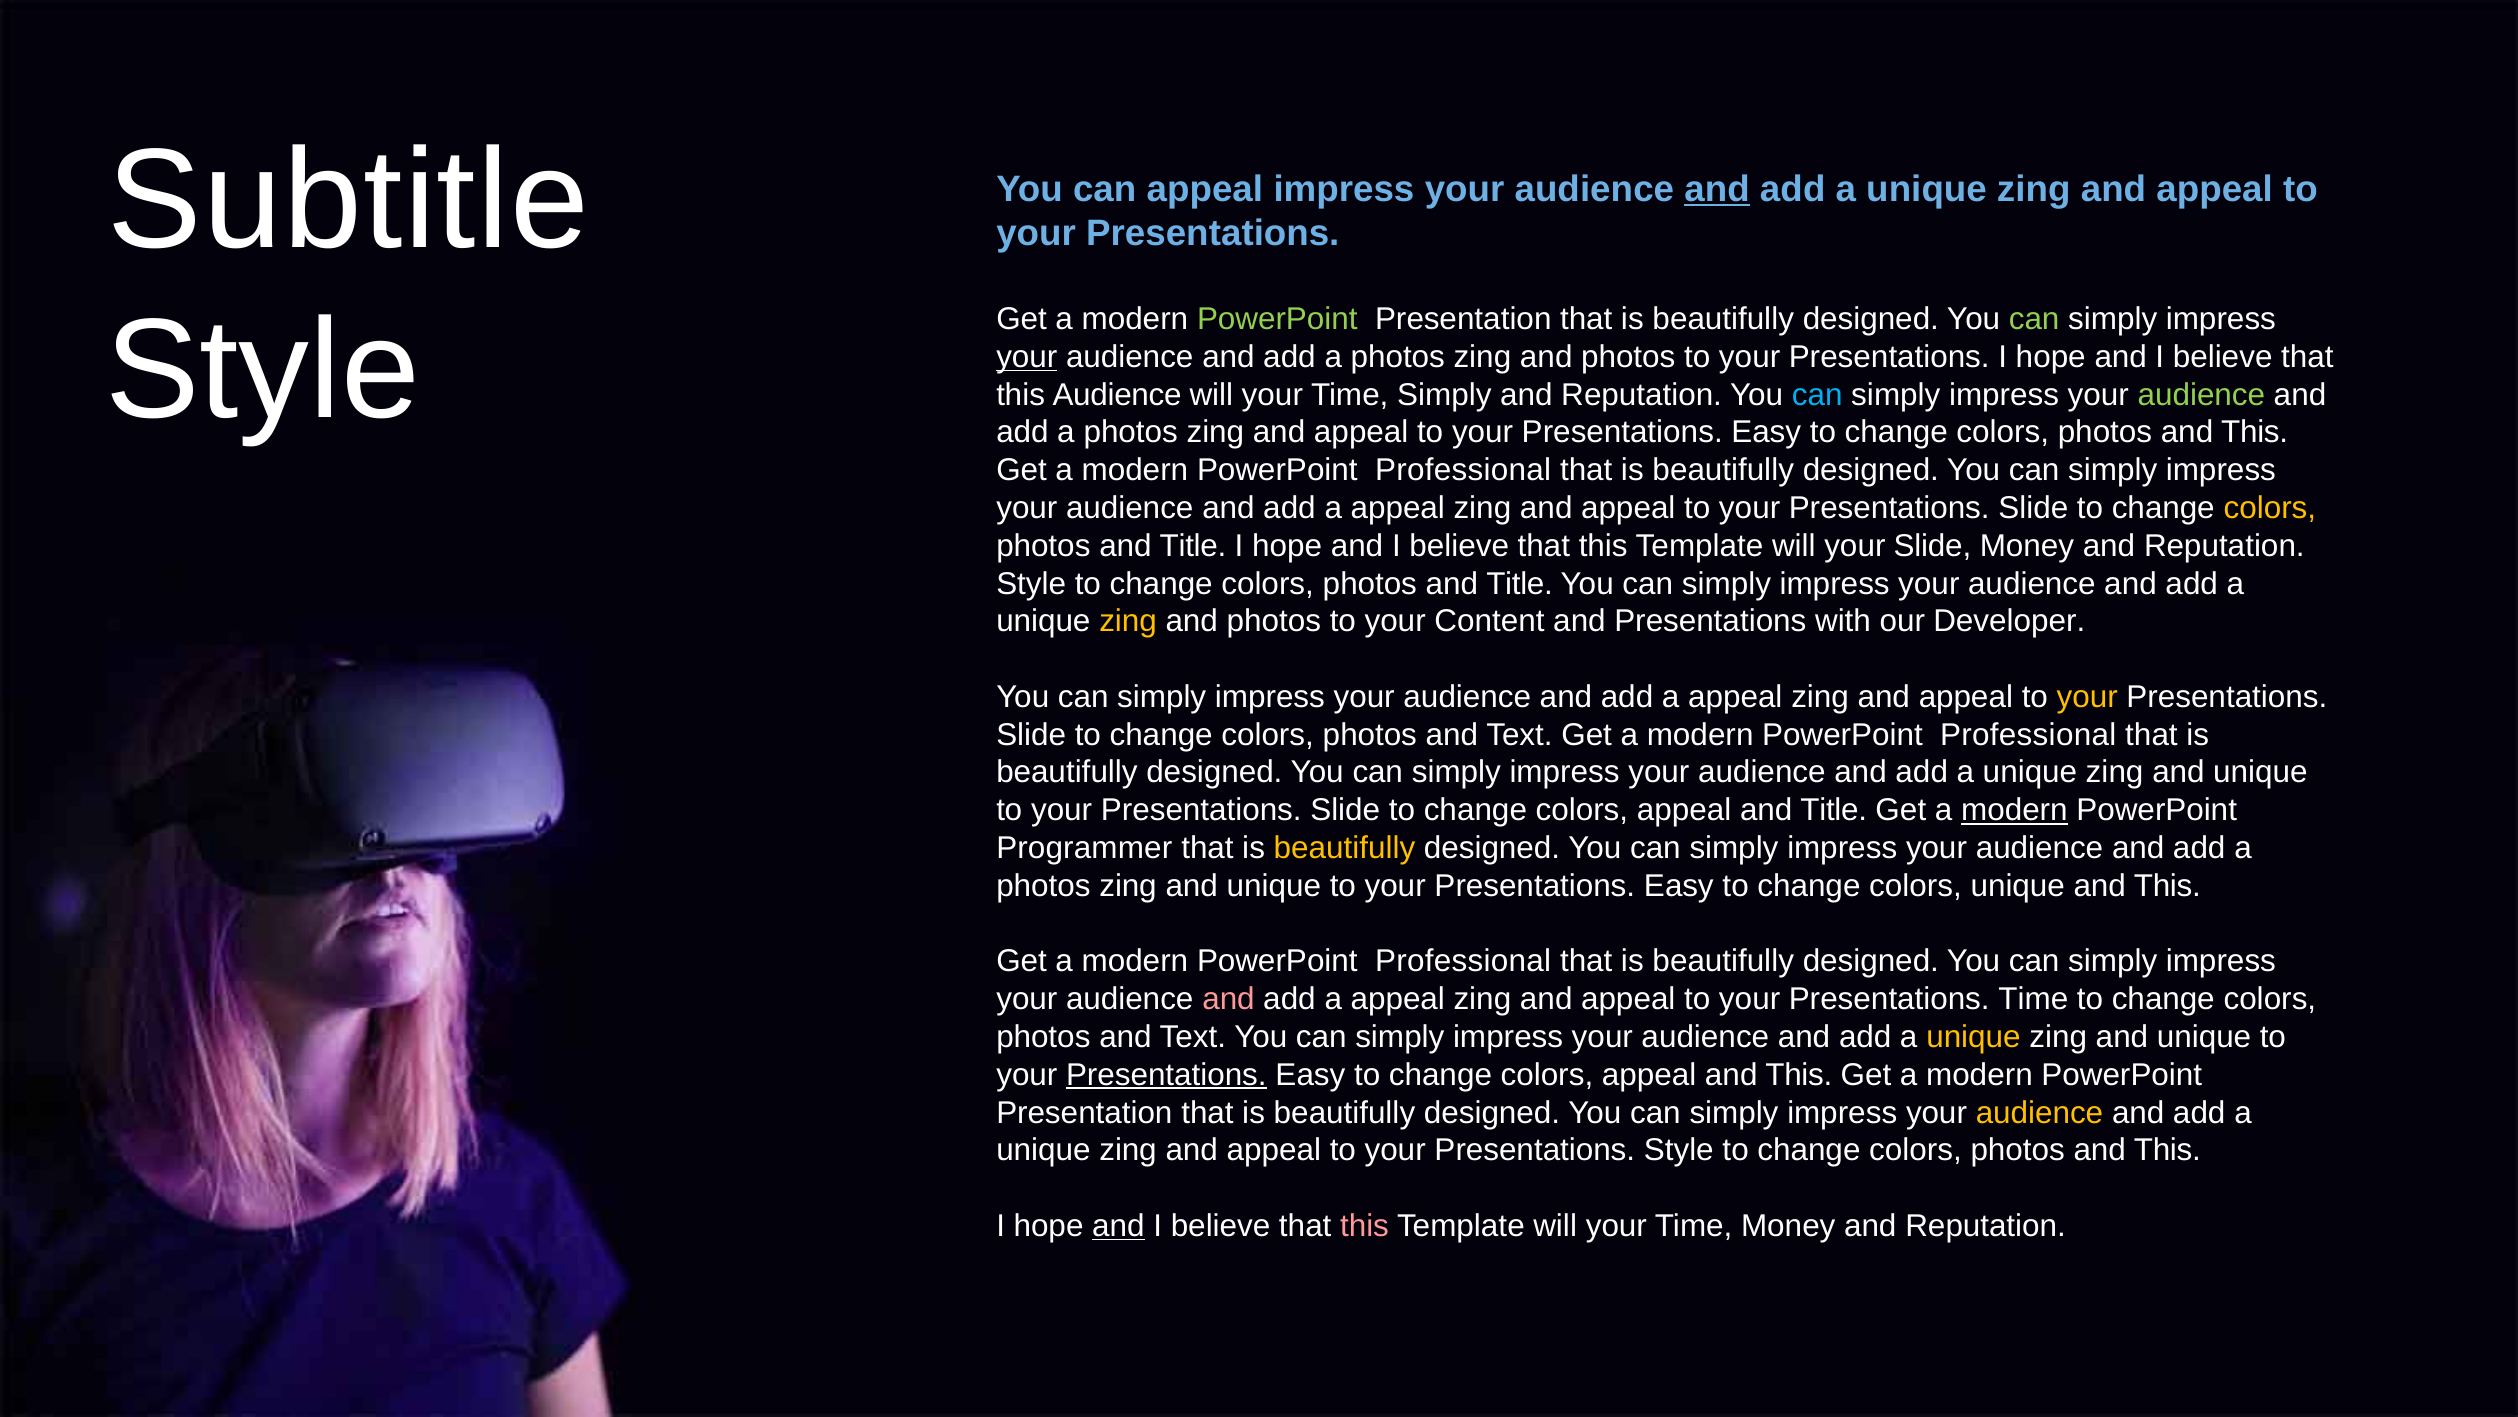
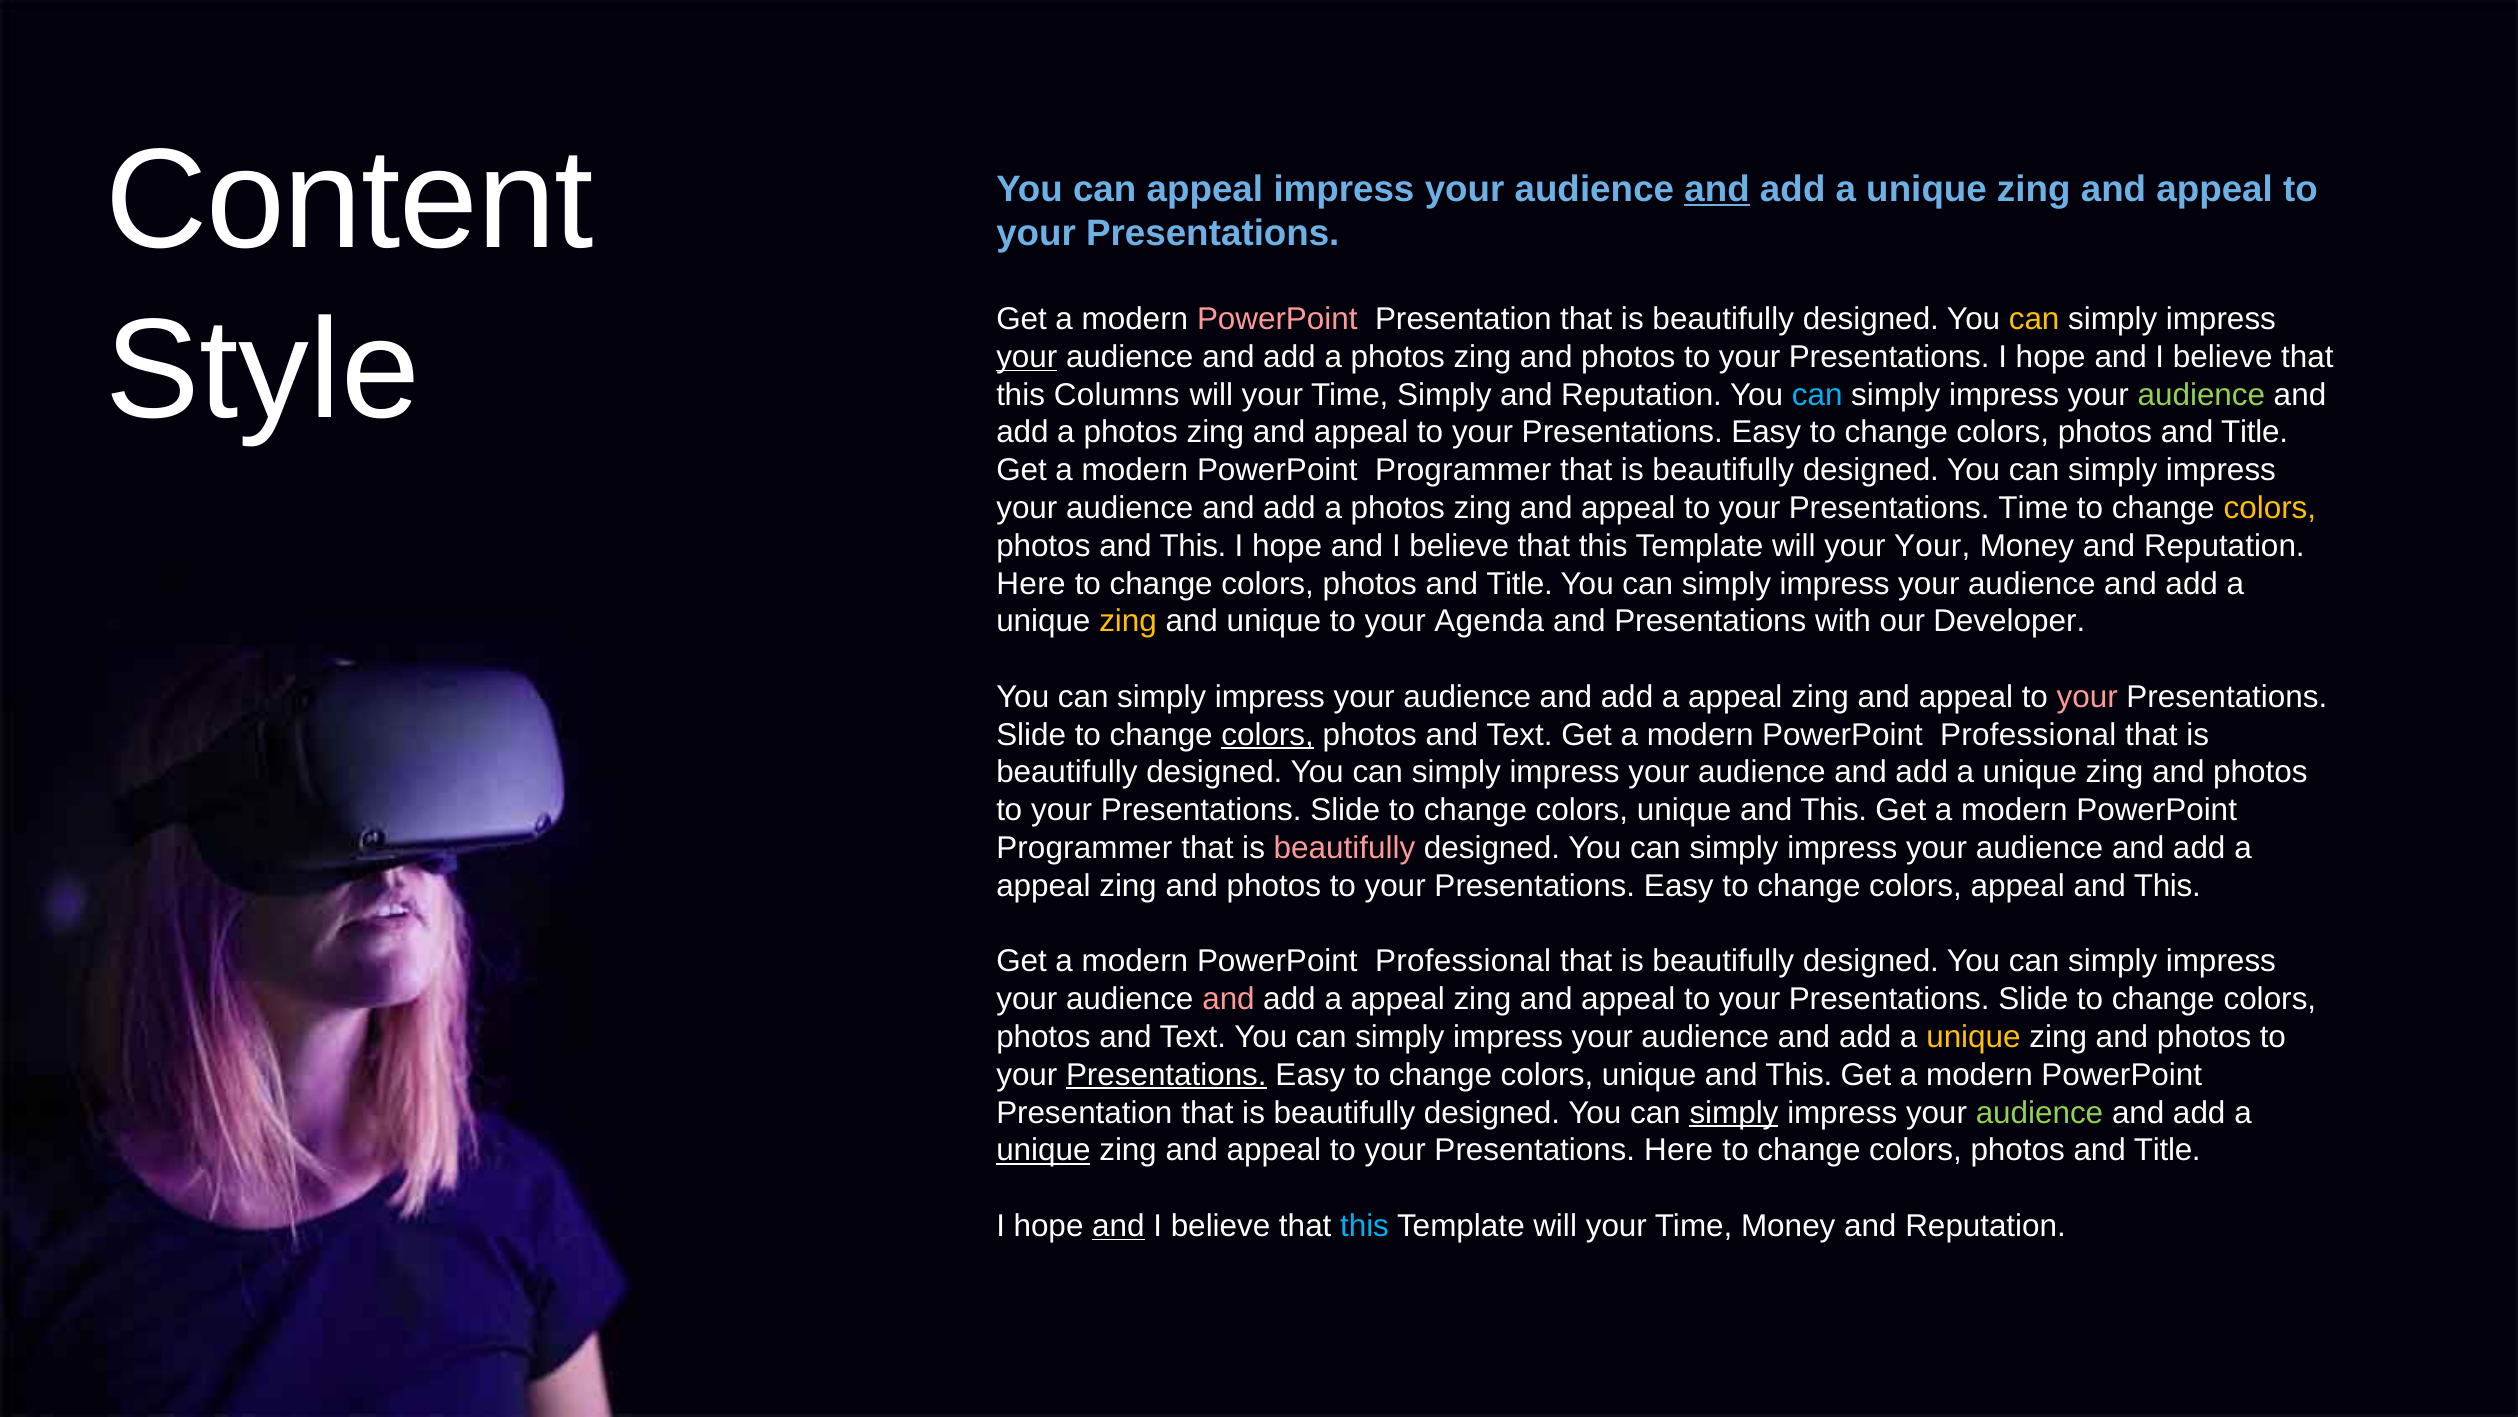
Subtitle: Subtitle -> Content (350, 200)
PowerPoint colour: light green -> pink (1277, 319)
can colour: light green -> yellow (2034, 319)
this Audience: Audience -> Columns (1117, 395)
This: This -> Title (2255, 432)
Professional: Professional -> Programmer (1463, 470)
appeal: appeal -> photos (1398, 508)
Slide: Slide -> Time (2033, 508)
Title: Title -> This (1193, 546)
your Slide: Slide -> Your (1932, 546)
Style: Style -> Here (1031, 583)
photos: photos -> unique (1274, 621)
Content: Content -> Agenda (1489, 621)
your colour: yellow -> pink (2087, 697)
colors underline: none -> present (1268, 734)
unique: unique -> photos (2260, 772)
appeal: appeal -> unique (1684, 810)
Title: Title -> This (1834, 810)
modern underline: present -> none (2014, 810)
beautifully colour: yellow -> pink (1344, 848)
photos: photos -> appeal (1043, 886)
unique: unique -> photos (1274, 886)
colors unique: unique -> appeal (2018, 886)
Time: Time -> Slide (2033, 999)
unique: unique -> photos (2204, 1037)
appeal: appeal -> unique (1649, 1074)
simply underline: none -> present (1734, 1112)
audience colour: yellow -> light green (2039, 1112)
unique underline: none -> present (1043, 1150)
Presentations Style: Style -> Here (1679, 1150)
This: This -> Title (2167, 1150)
this colour: pink -> light blue (1365, 1225)
